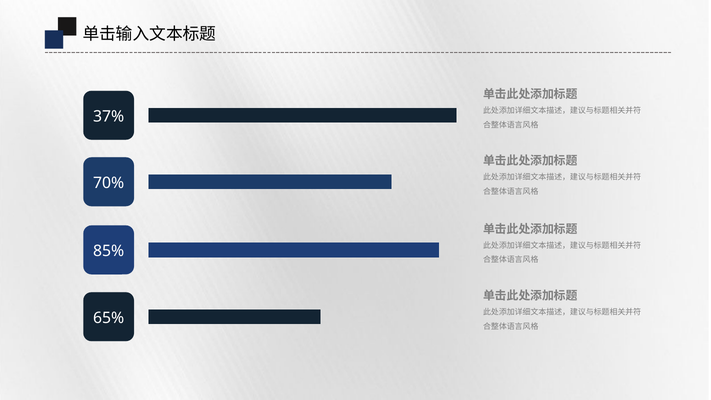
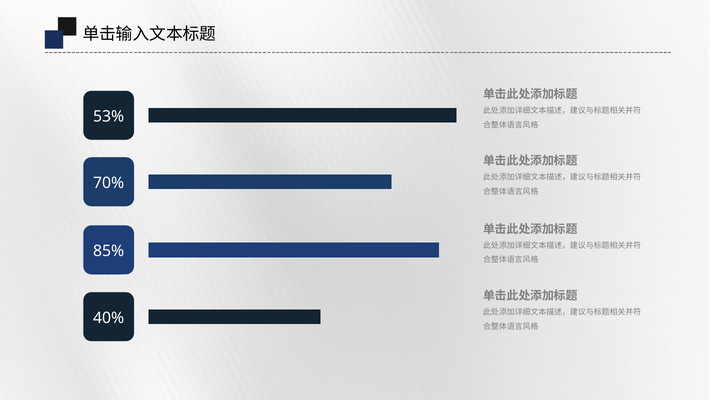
37%: 37% -> 53% (109, 116)
65%: 65% -> 40% (109, 318)
